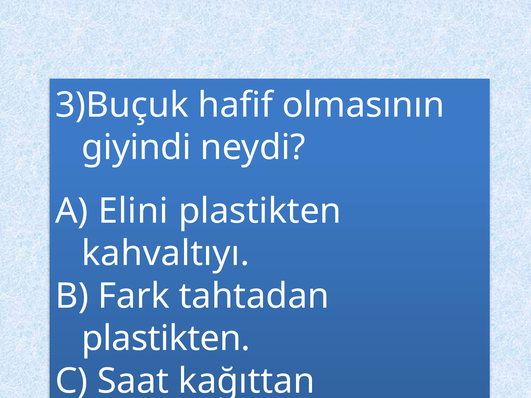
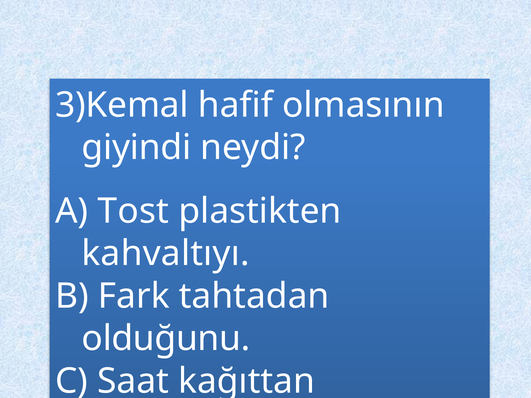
3)Buçuk: 3)Buçuk -> 3)Kemal (122, 105)
Elini: Elini -> Tost (133, 211)
plastikten: plastikten -> olduğunu (166, 339)
